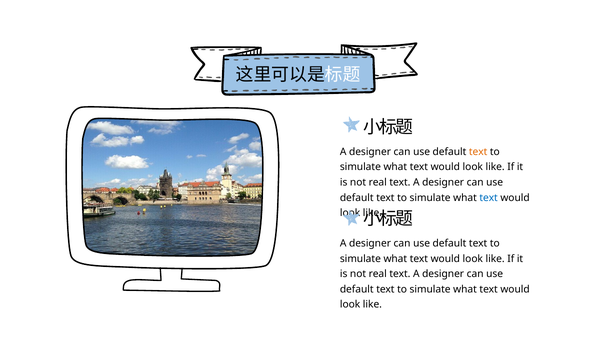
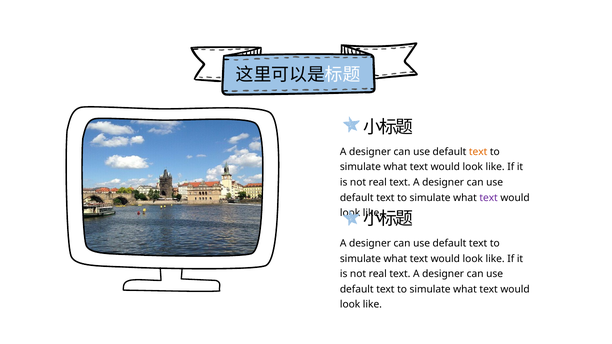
text colour: blue -> purple (489, 198)
